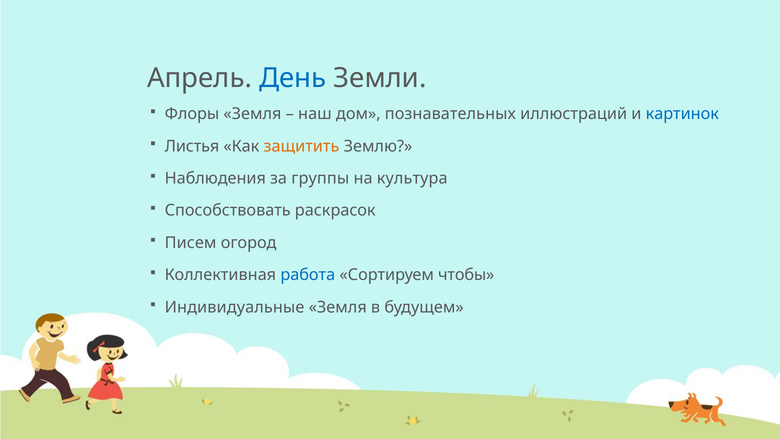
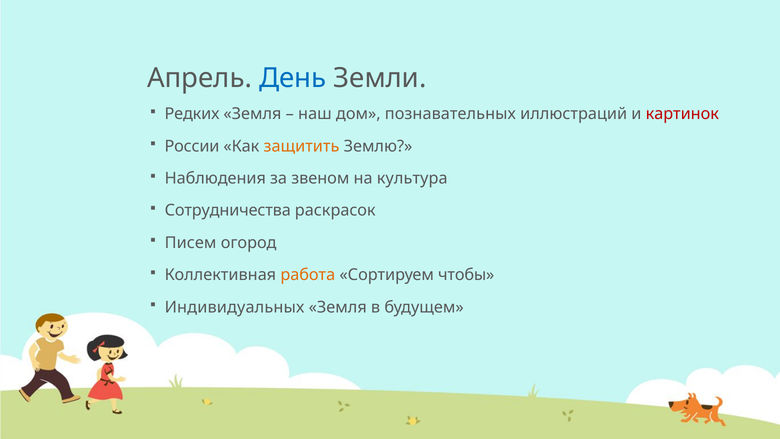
Флоры: Флоры -> Редких (192, 114)
картинок colour: blue -> red (682, 114)
Листья: Листья -> России (192, 146)
группы: группы -> звеном (320, 178)
Способствовать: Способствовать -> Сотрудничества (228, 211)
работа colour: blue -> orange (308, 275)
Индивидуальные: Индивидуальные -> Индивидуальных (234, 307)
